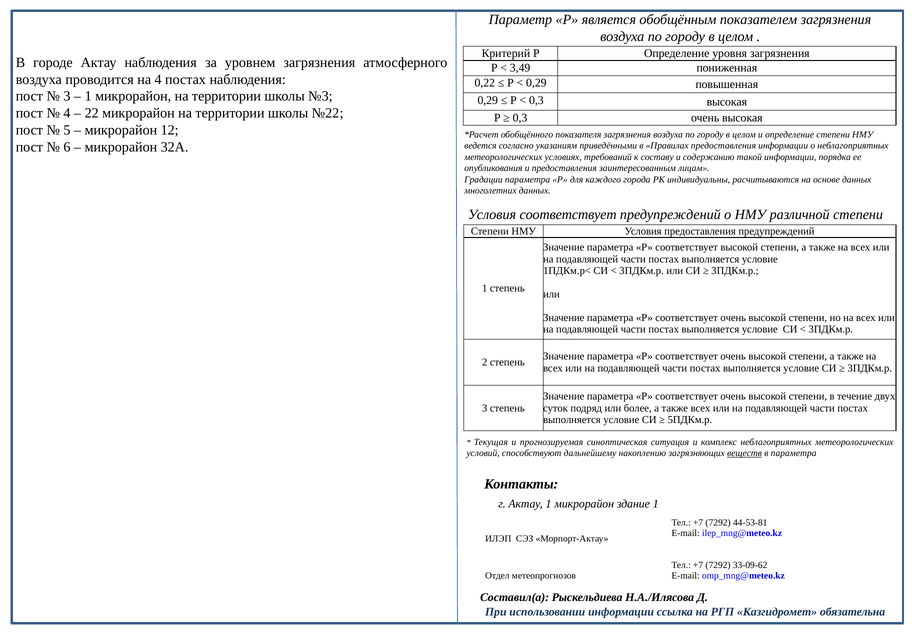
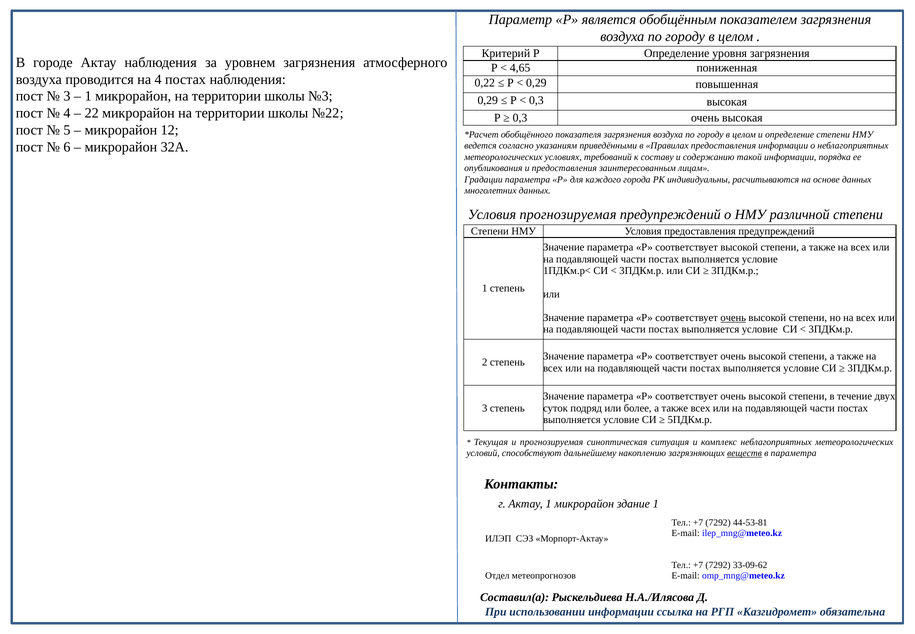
3,49: 3,49 -> 4,65 (520, 68)
Условия соответствует: соответствует -> прогнозируемая (568, 215)
очень underline: none -> present (733, 317)
